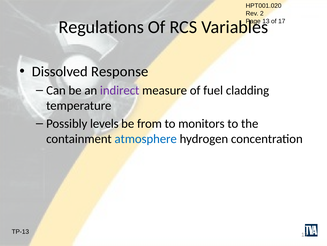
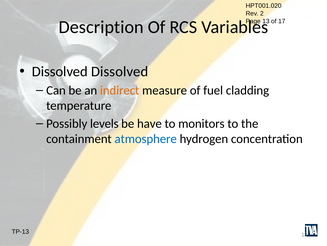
Regulations: Regulations -> Description (101, 27)
Dissolved Response: Response -> Dissolved (120, 71)
indirect colour: purple -> orange (120, 90)
from: from -> have (149, 123)
